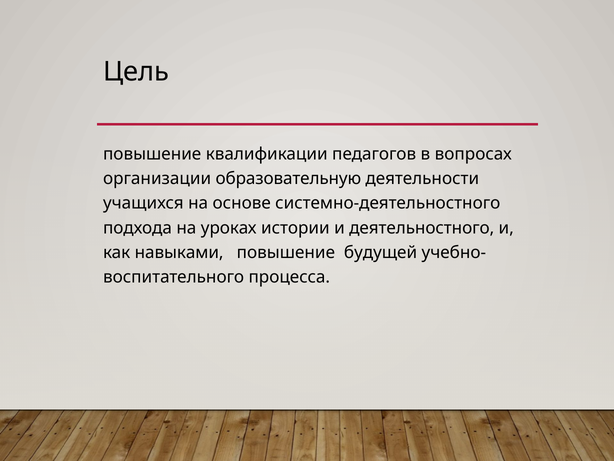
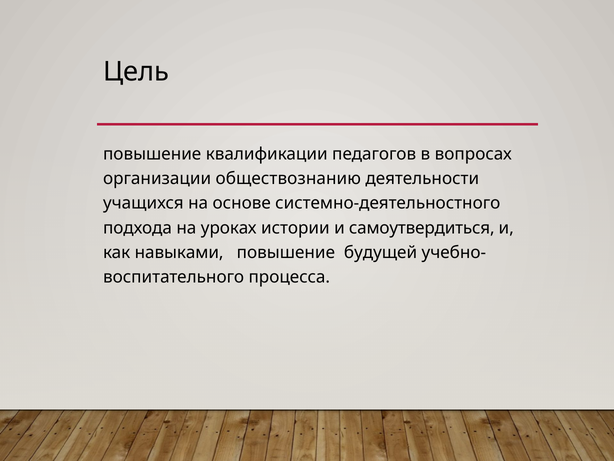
образовательную: образовательную -> обществознанию (288, 179)
деятельностного: деятельностного -> самоутвердиться (422, 228)
